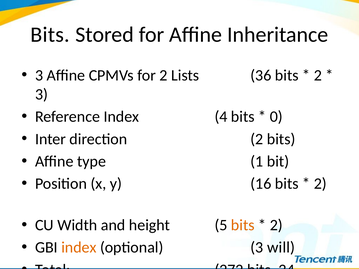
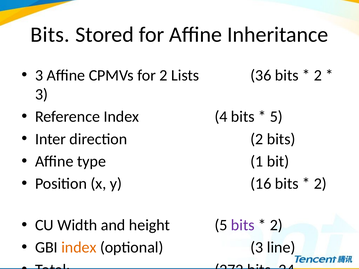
0: 0 -> 5 (276, 117)
bits colour: orange -> purple (243, 225)
will: will -> line (281, 248)
